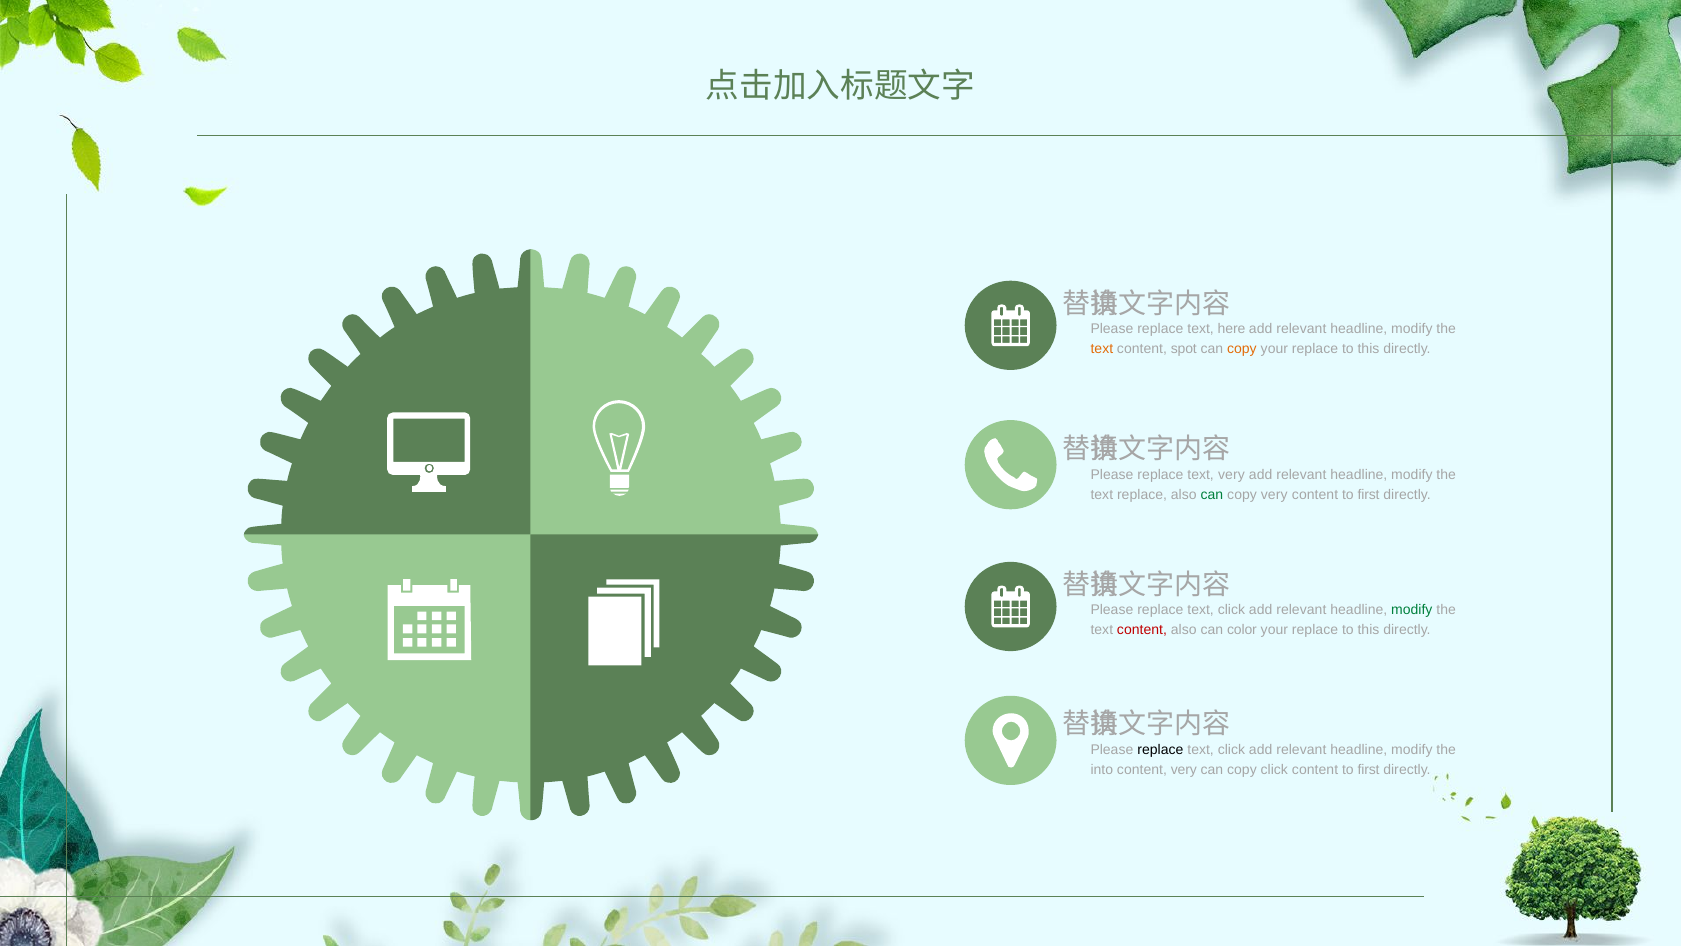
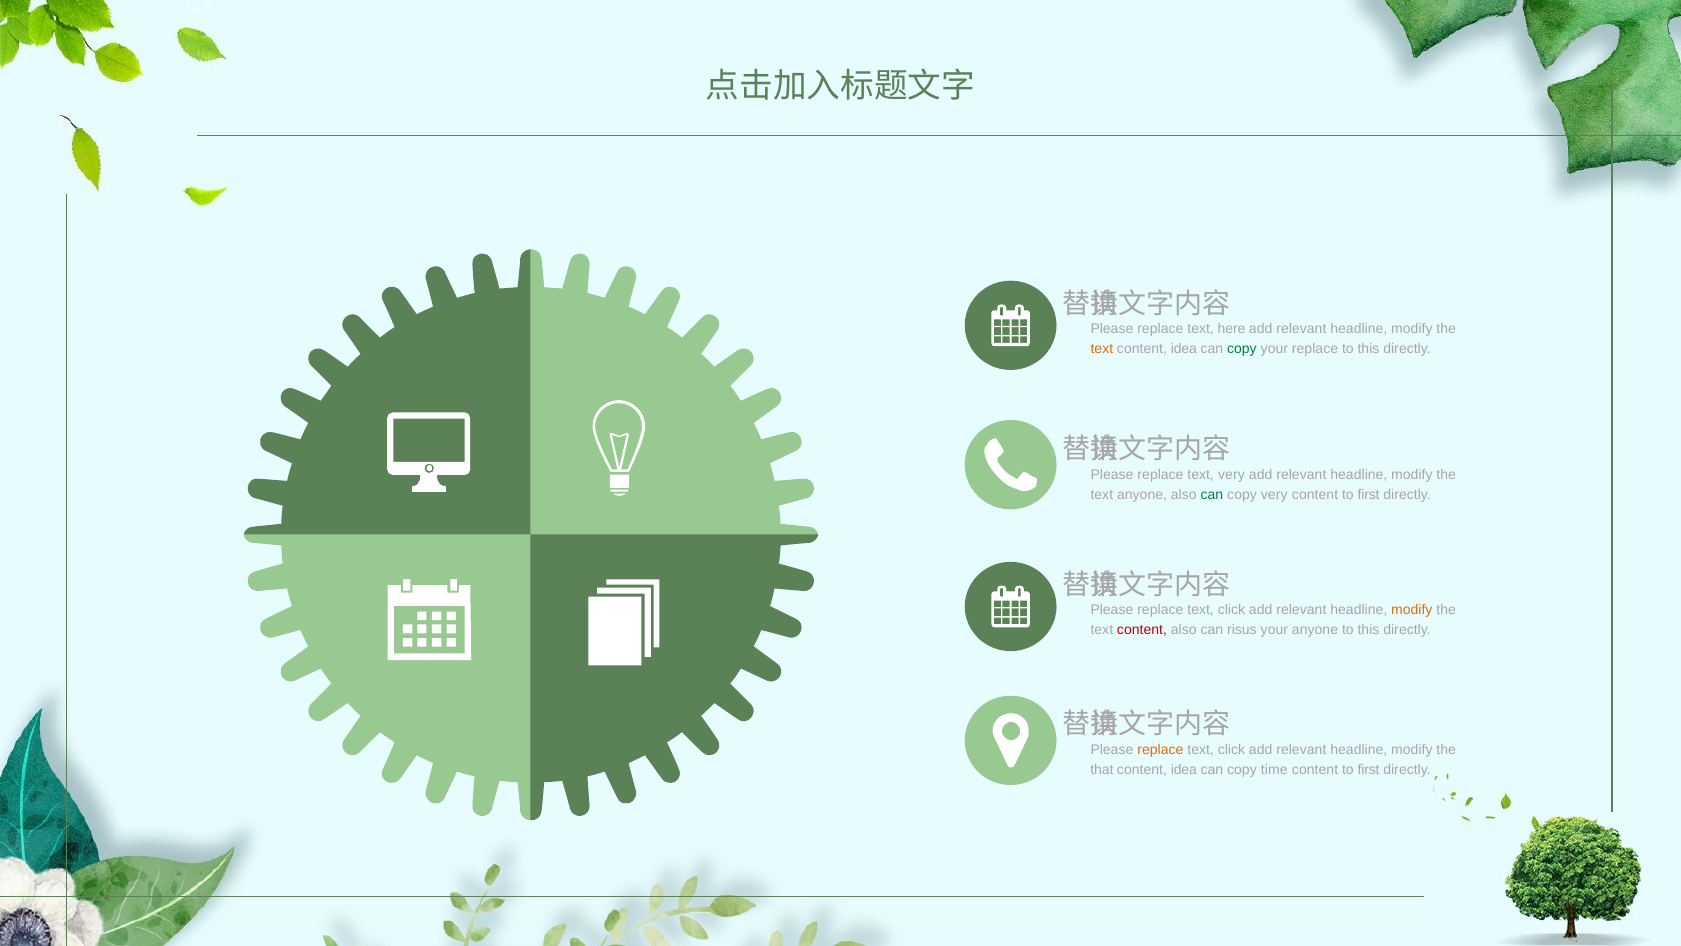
spot: spot -> idea (1184, 349)
copy colour: orange -> green (1242, 349)
text replace: replace -> anyone (1142, 495)
modify colour: green -> orange (1412, 610)
color: color -> risus (1242, 630)
replace: replace -> anyone (1315, 630)
replace colour: black -> orange (1160, 749)
into: into -> that (1102, 770)
very: very -> idea (1184, 770)
copy click: click -> time (1274, 770)
